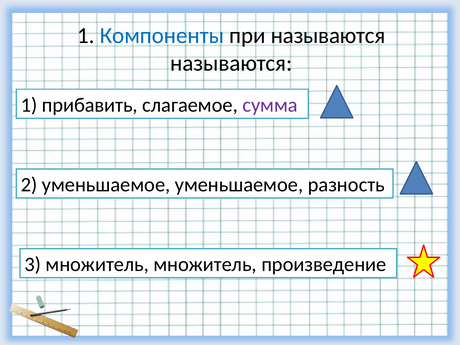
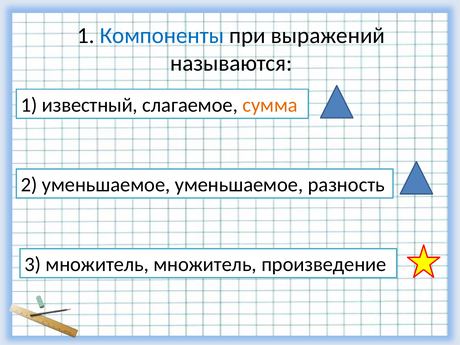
при называются: называются -> выражений (328, 36)
прибавить: прибавить -> известный (90, 105)
сумма colour: purple -> orange (270, 105)
